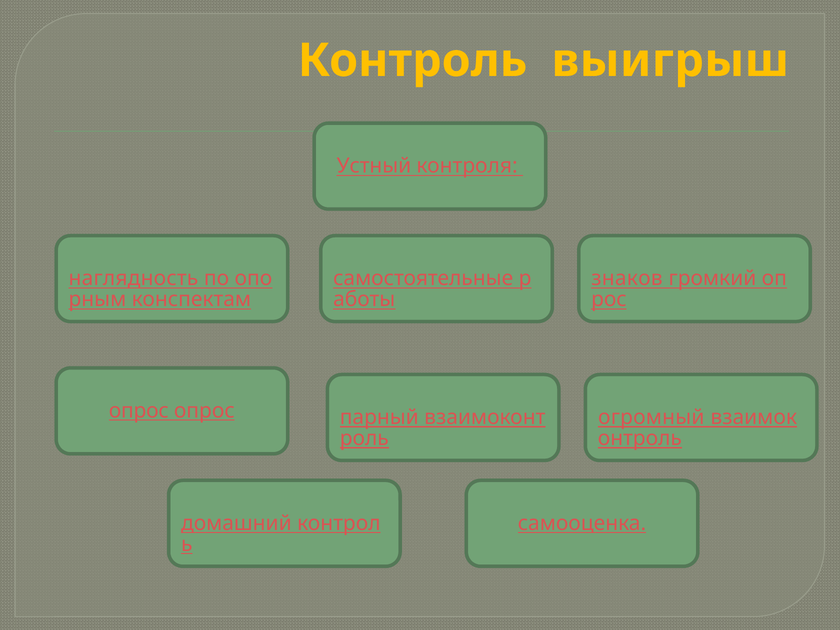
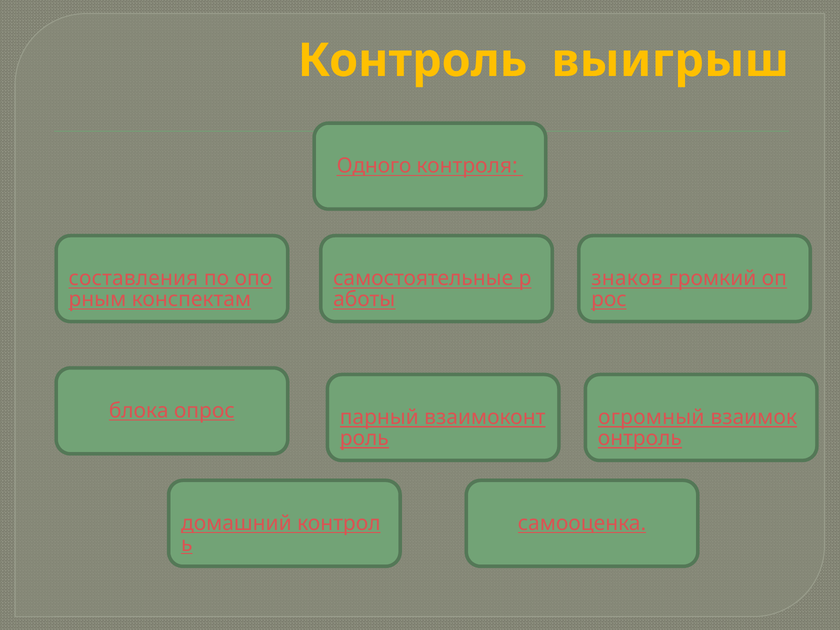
Устный: Устный -> Одного (374, 166)
наглядность: наглядность -> составления (133, 278)
опрос: опрос -> блока (139, 411)
